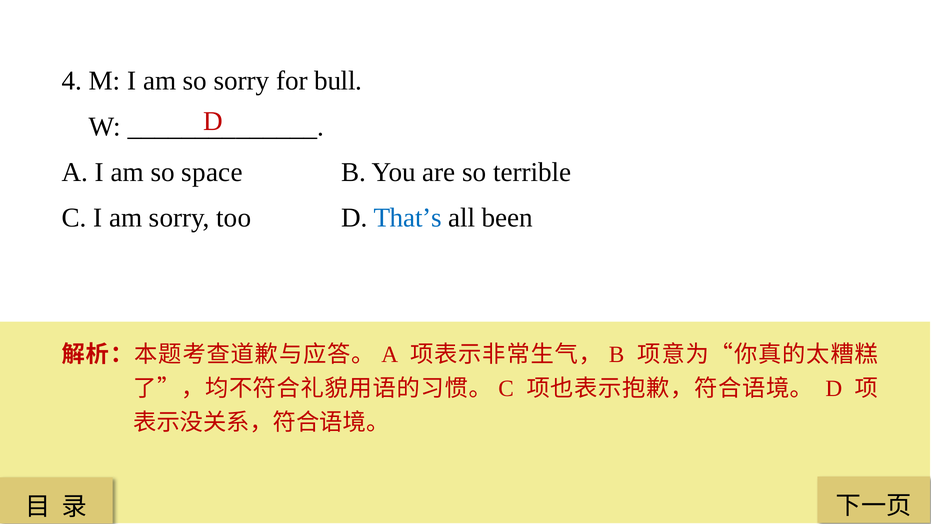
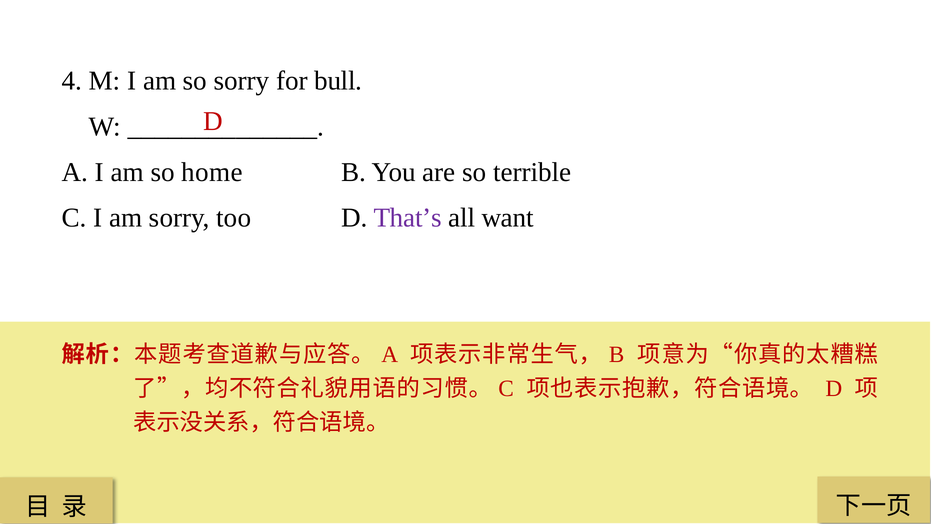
space: space -> home (212, 172)
That’s colour: blue -> purple (408, 218)
been: been -> want (508, 218)
